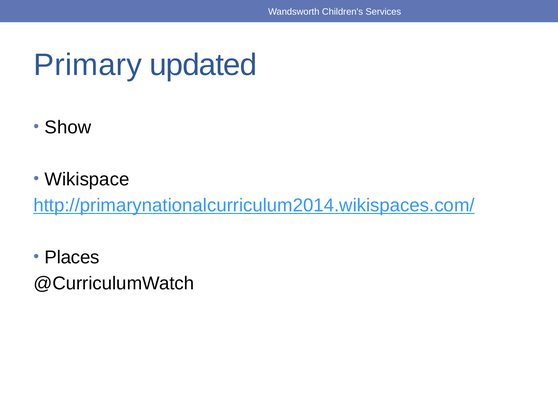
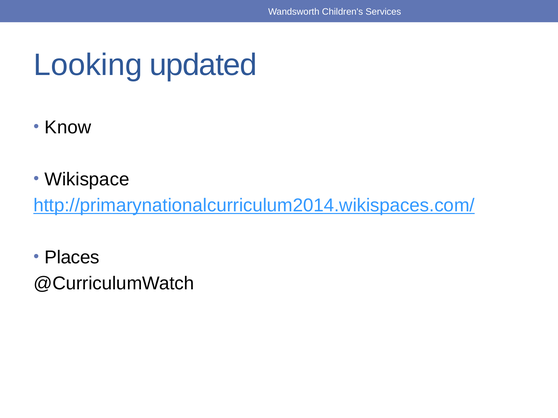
Primary: Primary -> Looking (88, 65)
Show: Show -> Know (68, 128)
